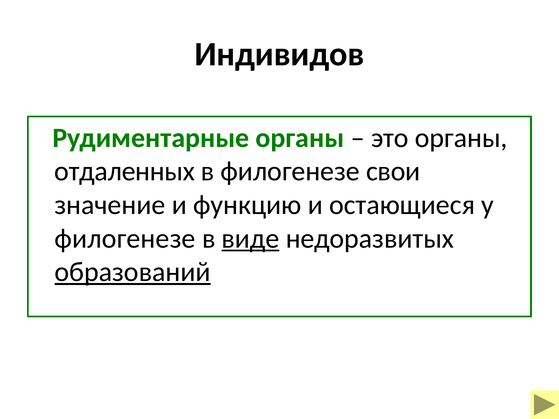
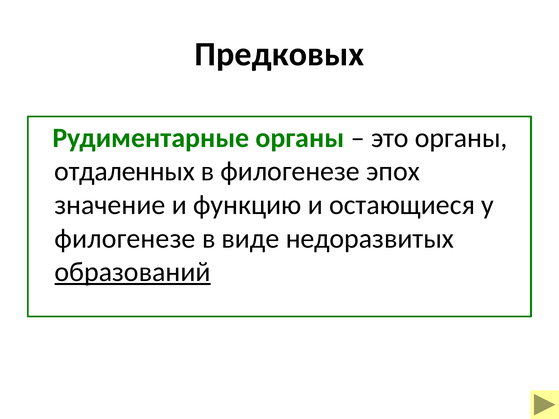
Индивидов: Индивидов -> Предковых (279, 54)
свои: свои -> эпох (393, 172)
виде underline: present -> none (251, 239)
